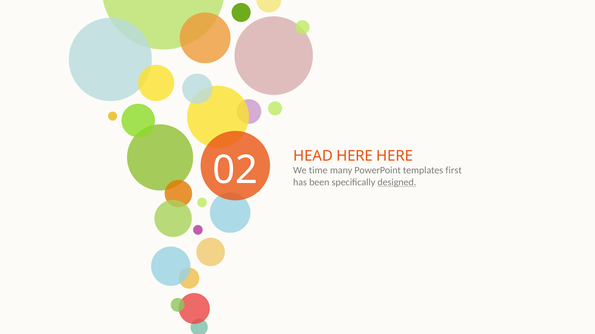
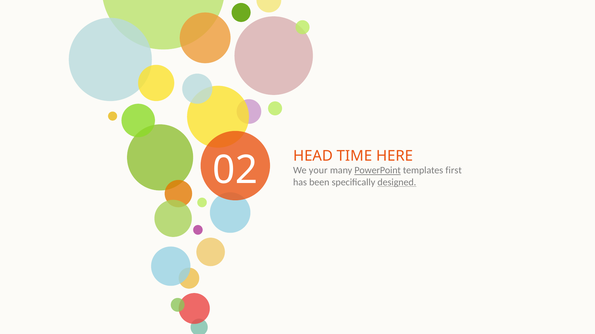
HEAD HERE: HERE -> TIME (354, 156)
time: time -> your (318, 171)
PowerPoint underline: none -> present (378, 171)
